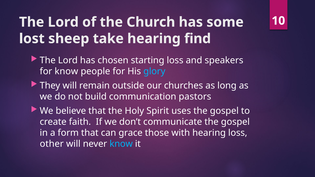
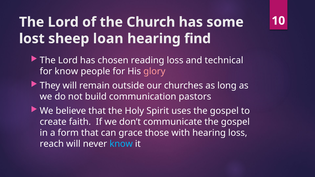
take: take -> loan (108, 39)
starting: starting -> reading (148, 60)
speakers: speakers -> technical (224, 60)
glory colour: light blue -> pink (154, 71)
other: other -> reach (52, 144)
